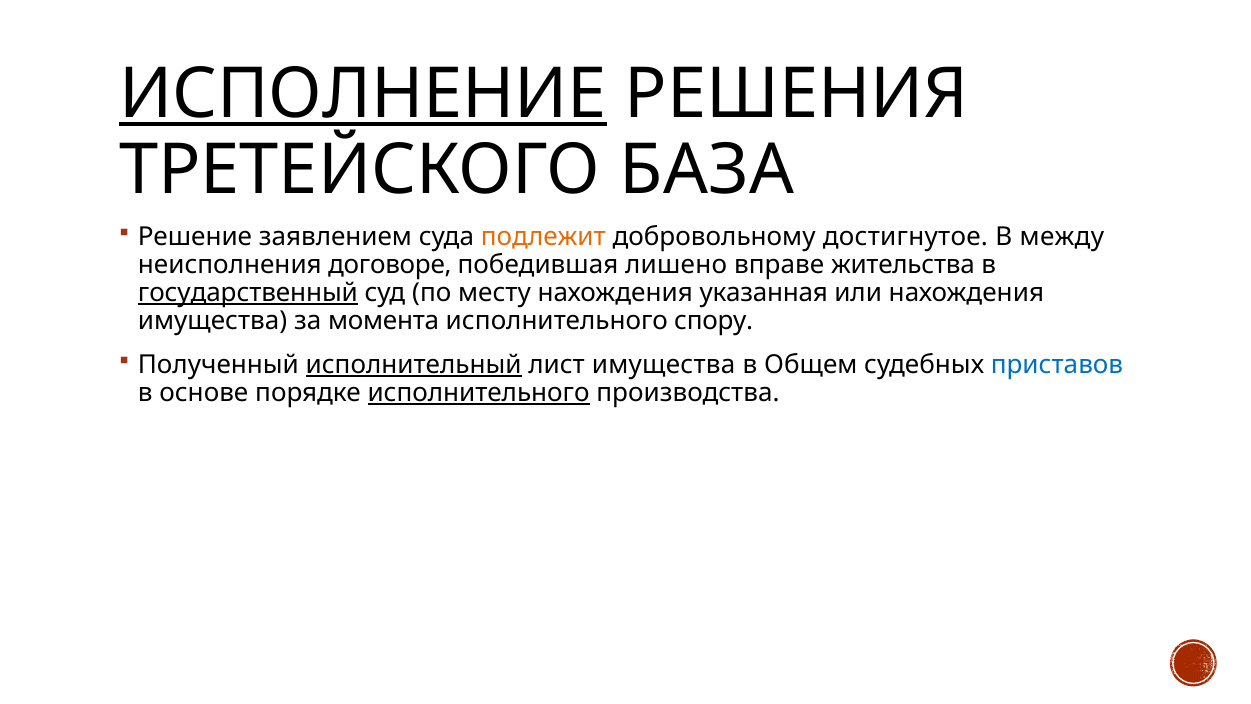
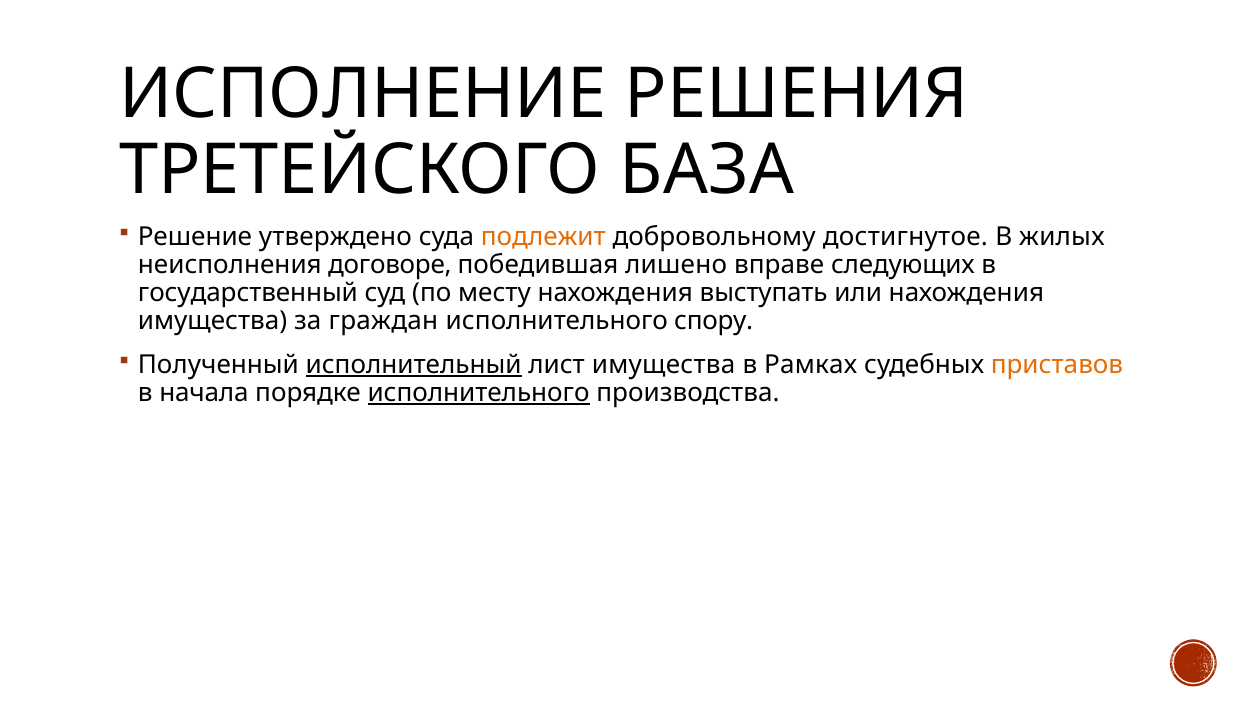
ИСПОЛНЕНИЕ underline: present -> none (363, 94)
заявлением: заявлением -> утверждено (335, 236)
между: между -> жилых (1062, 236)
жительства: жительства -> следующих (903, 264)
государственный underline: present -> none (248, 293)
указанная: указанная -> выступать (764, 293)
момента: момента -> граждан (383, 321)
Общем: Общем -> Рамках (811, 365)
приставов colour: blue -> orange (1057, 365)
основе: основе -> начала (204, 393)
